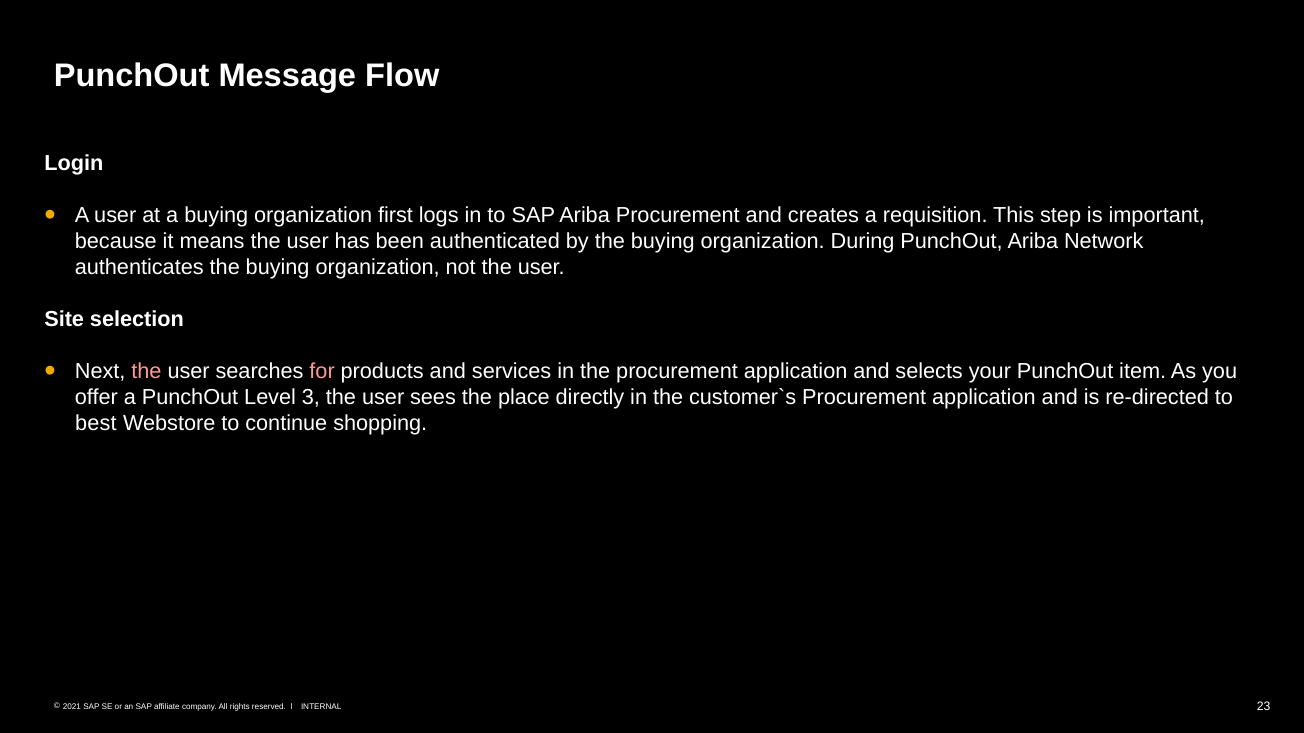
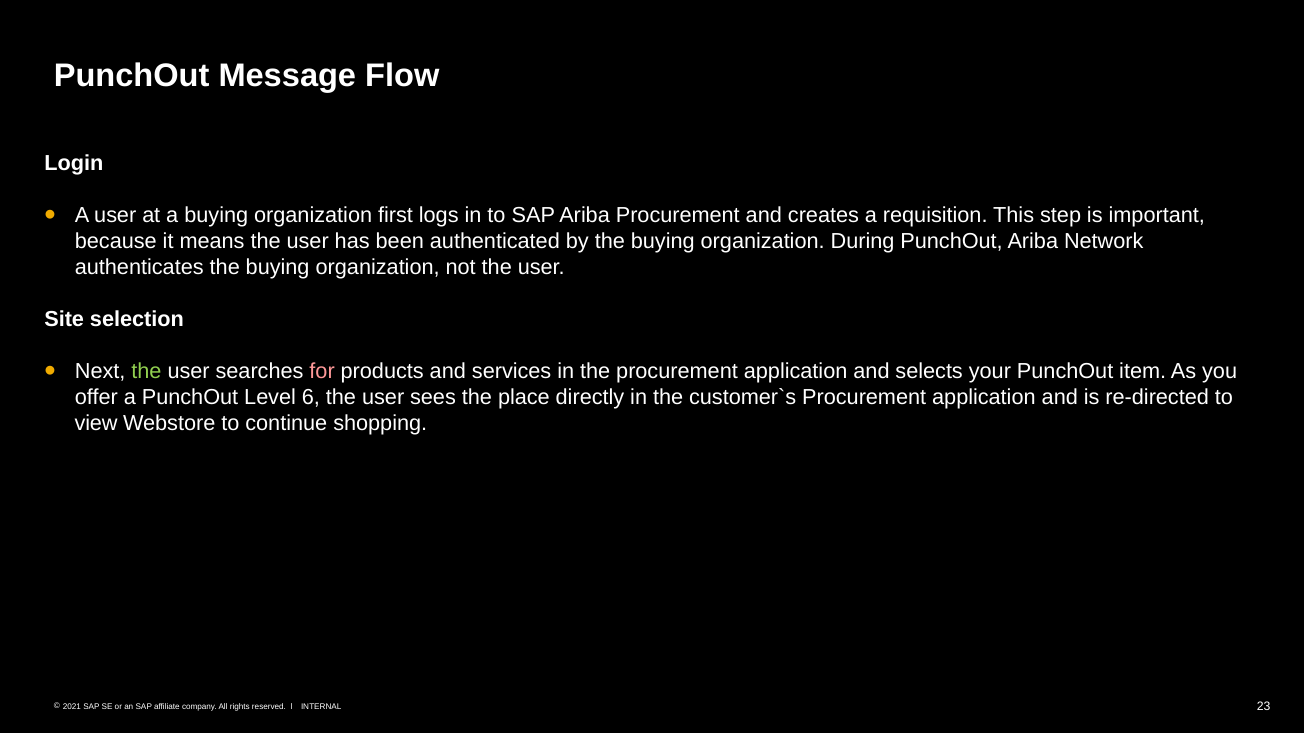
the colour: pink -> light green (146, 372)
3: 3 -> 6 (311, 398)
best: best -> view (96, 424)
